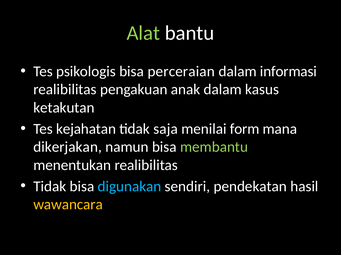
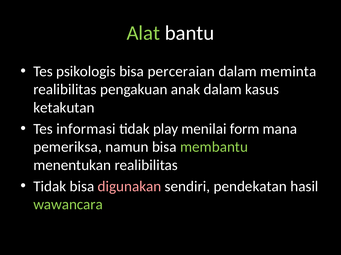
informasi: informasi -> meminta (288, 72)
kejahatan: kejahatan -> informasi (86, 129)
saja: saja -> play (166, 129)
dikerjakan: dikerjakan -> pemeriksa (68, 147)
digunakan colour: light blue -> pink (130, 187)
wawancara colour: yellow -> light green (68, 205)
